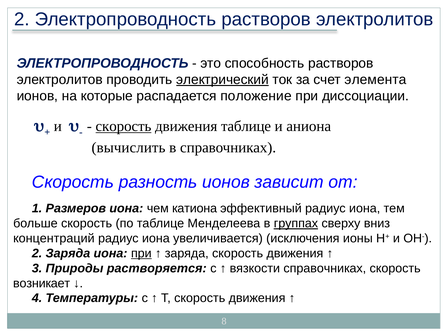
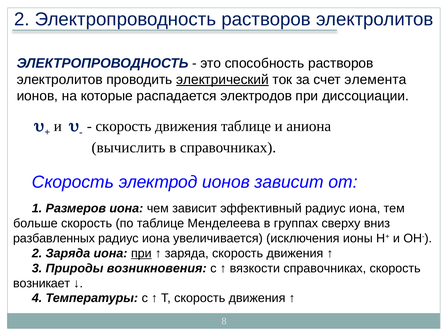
положение: положение -> электродов (256, 96)
скорость underline: present -> none (123, 126)
разность: разность -> электрод (158, 182)
чем катиона: катиона -> зависит (195, 209)
группах underline: present -> none (296, 223)
концентраций: концентраций -> разбавленных (54, 238)
растворяется: растворяется -> возникновения (157, 268)
